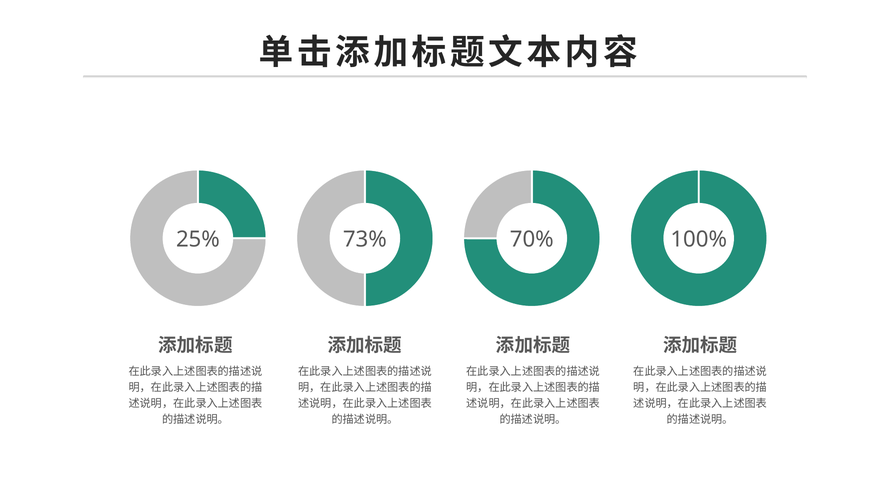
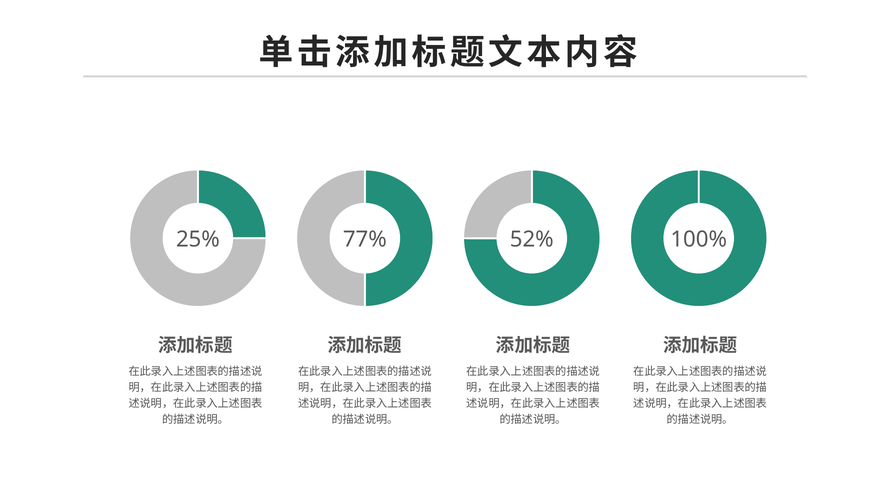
73%: 73% -> 77% (365, 239)
70%: 70% -> 52% (532, 239)
